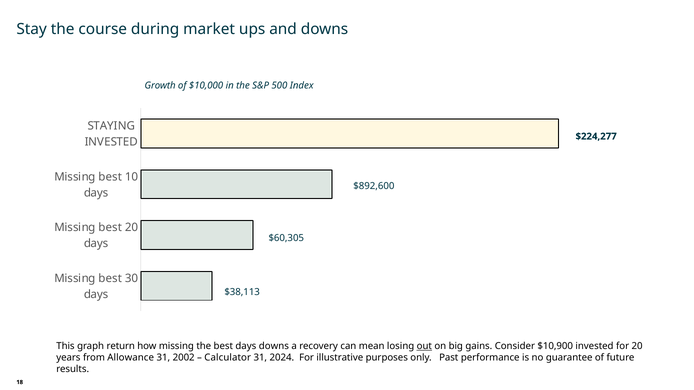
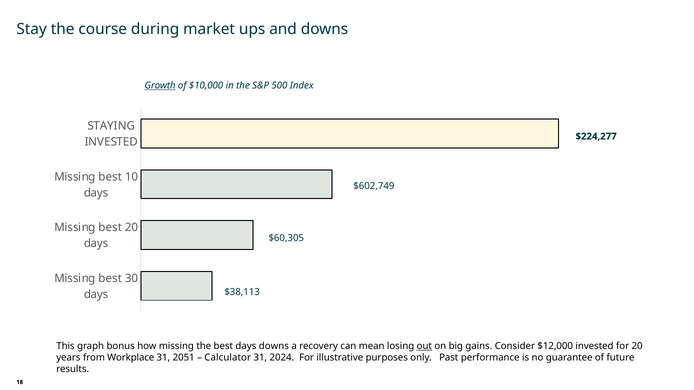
Growth underline: none -> present (160, 86)
$892,600: $892,600 -> $602,749 (374, 186)
return: return -> bonus (121, 346)
$10,900: $10,900 -> $12,000 (555, 346)
Allowance: Allowance -> Workplace (131, 358)
2002: 2002 -> 2051 (184, 358)
